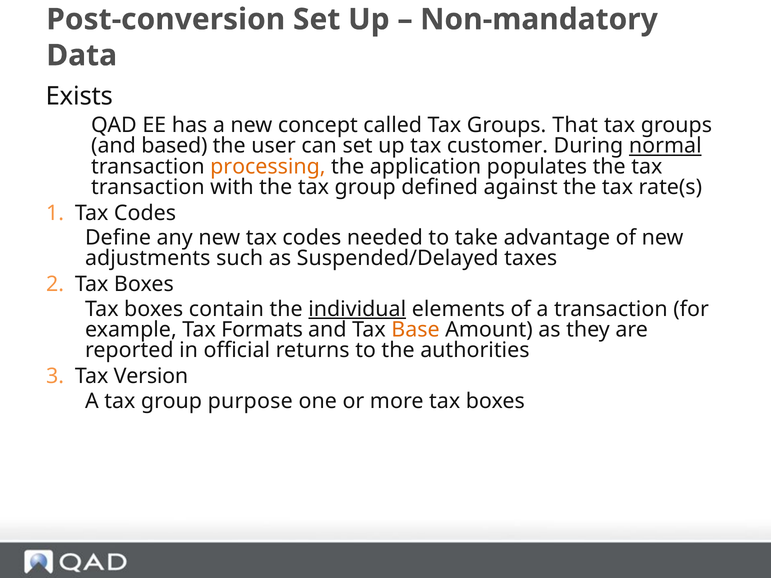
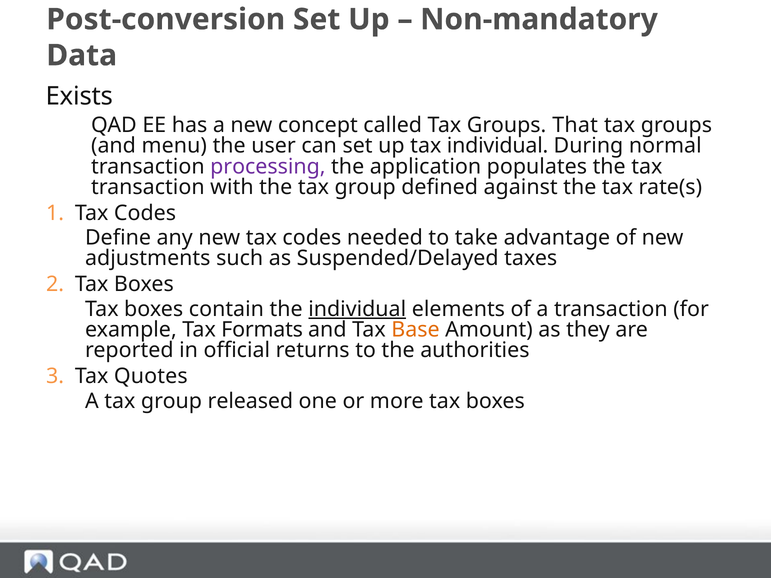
based: based -> menu (174, 146)
tax customer: customer -> individual (498, 146)
normal underline: present -> none (665, 146)
processing colour: orange -> purple (268, 167)
Version: Version -> Quotes (151, 376)
purpose: purpose -> released (250, 401)
